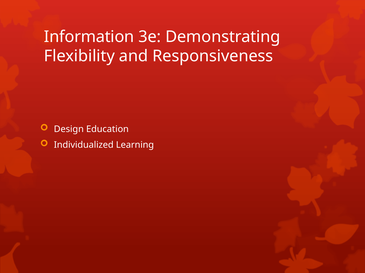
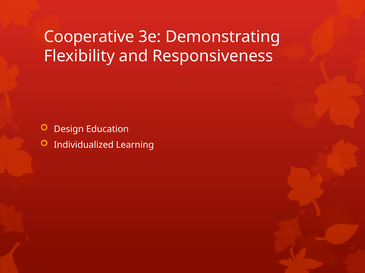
Information: Information -> Cooperative (89, 37)
